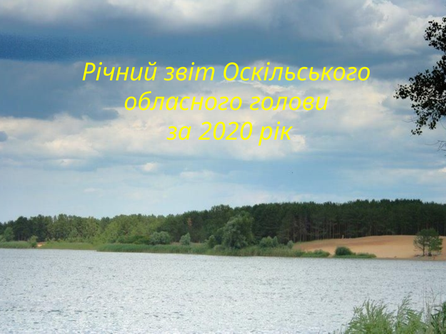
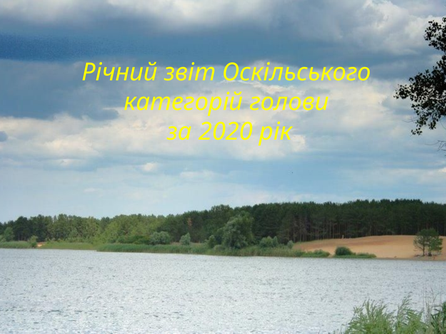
обласного: обласного -> категорій (183, 102)
